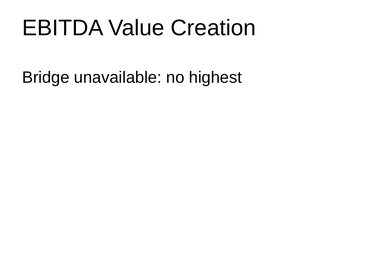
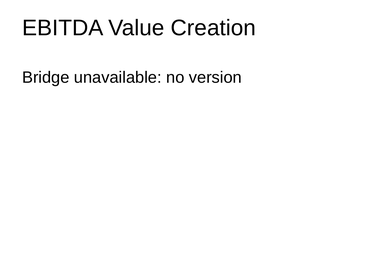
highest: highest -> version (215, 77)
